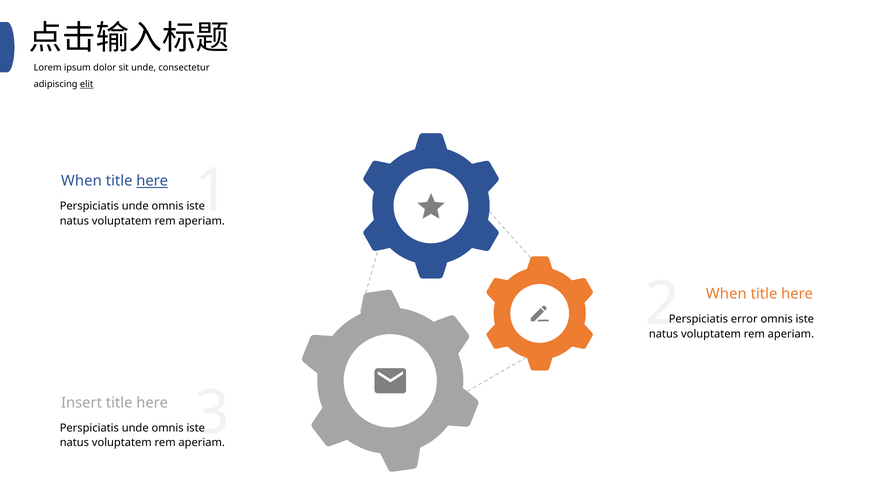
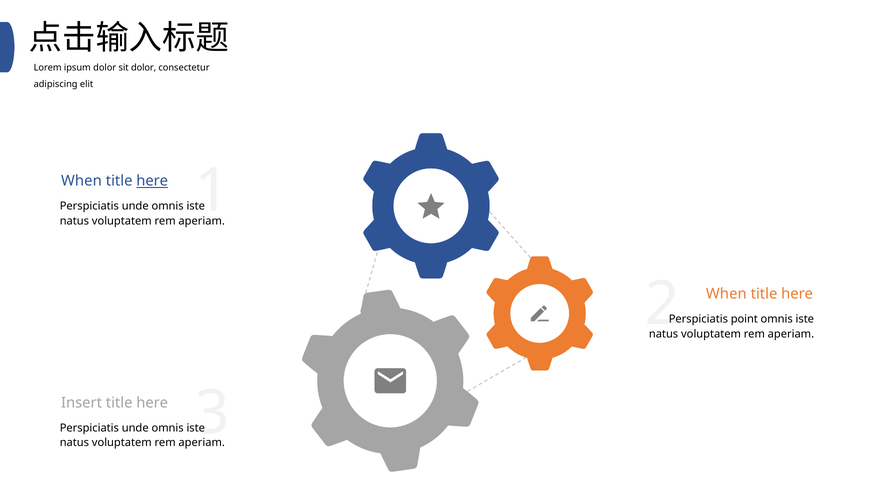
sit unde: unde -> dolor (144, 67)
elit underline: present -> none (87, 84)
error: error -> point (744, 319)
